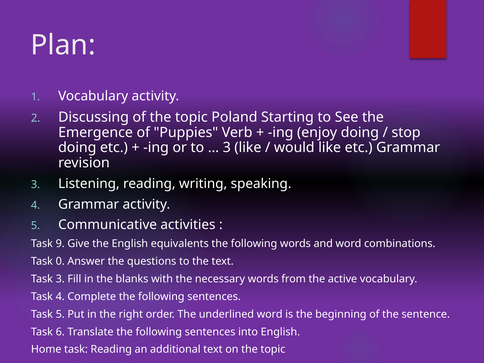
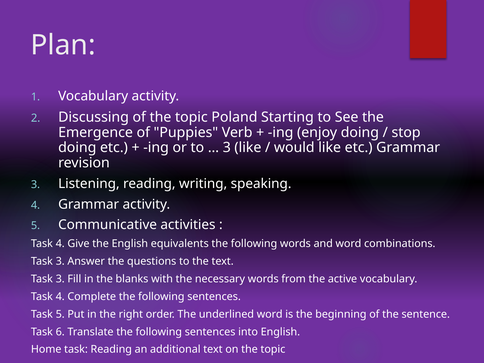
9: 9 -> 4 (60, 244)
0: 0 -> 3 (60, 261)
